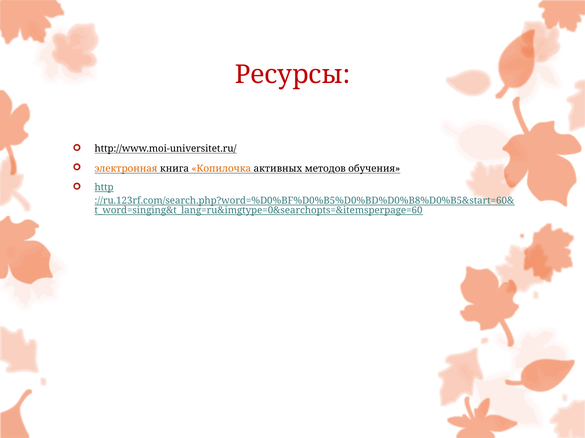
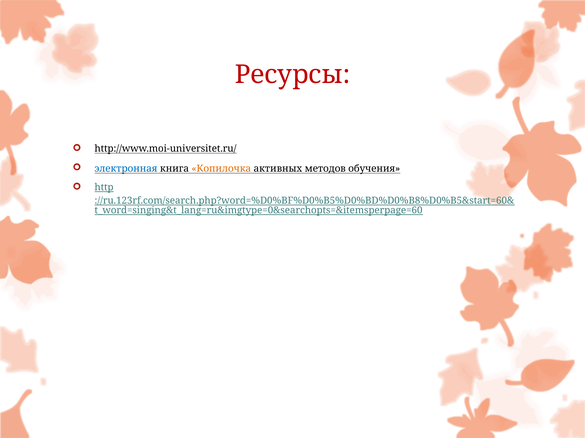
электронная colour: orange -> blue (126, 169)
